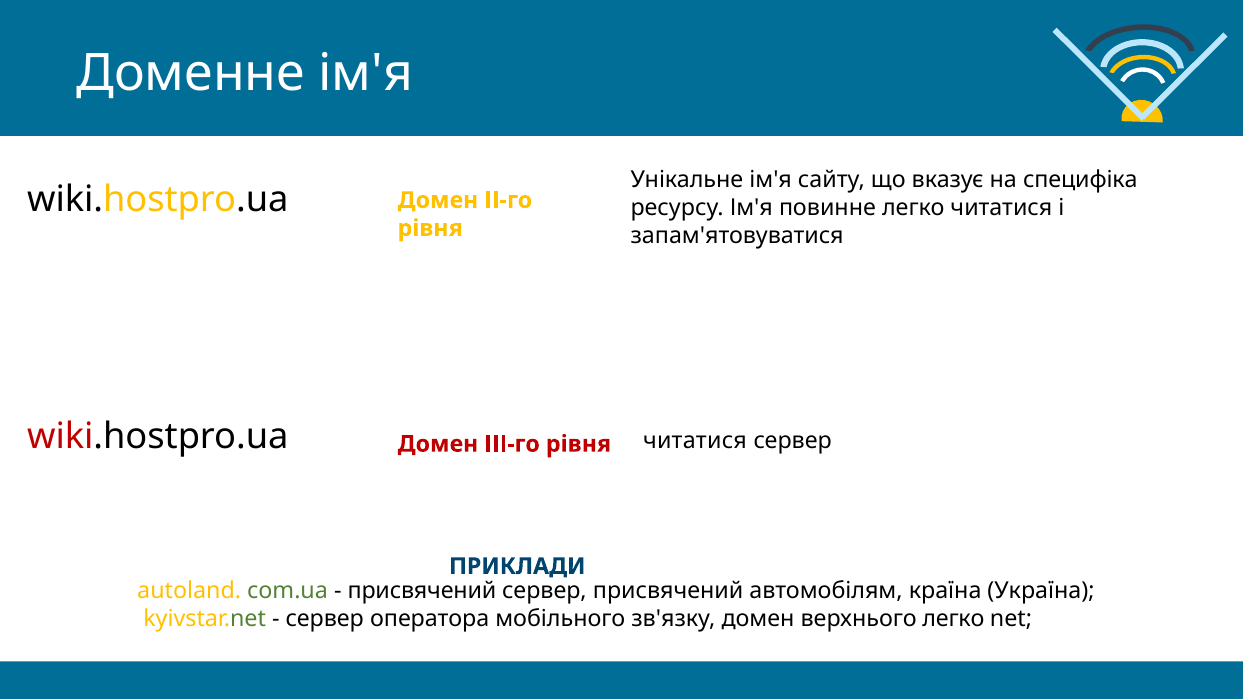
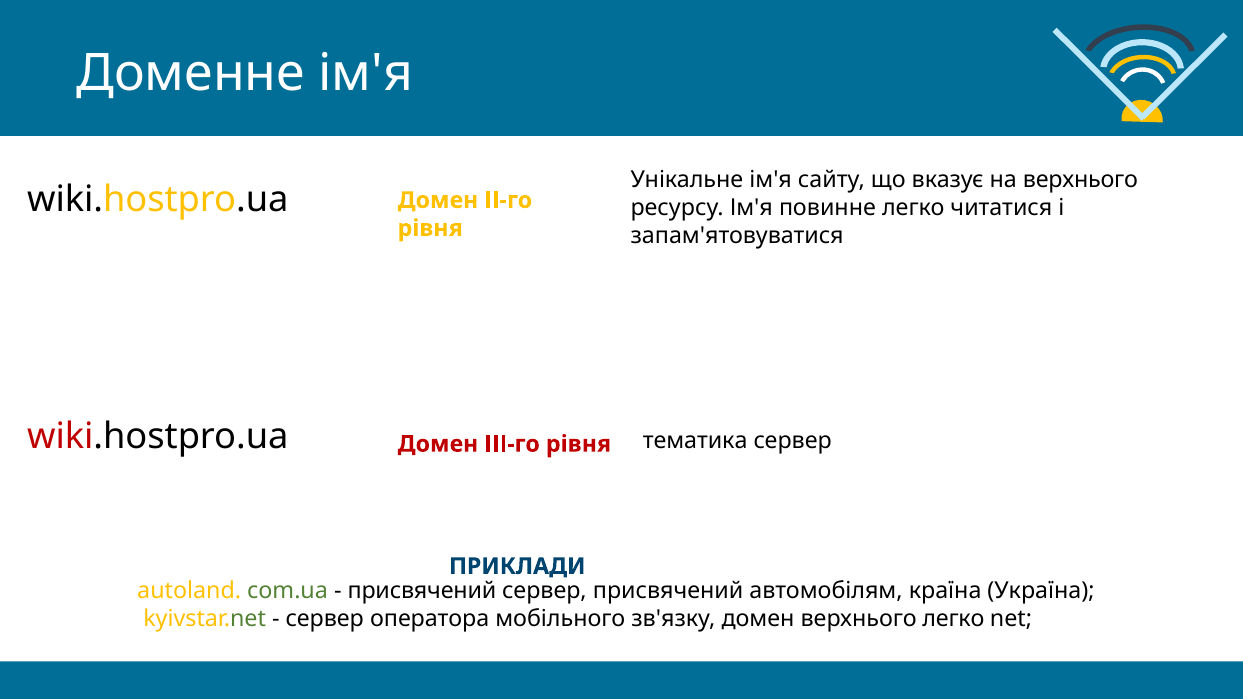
на специфіка: специфіка -> верхнього (1080, 180)
рівня читатися: читатися -> тематика (695, 441)
